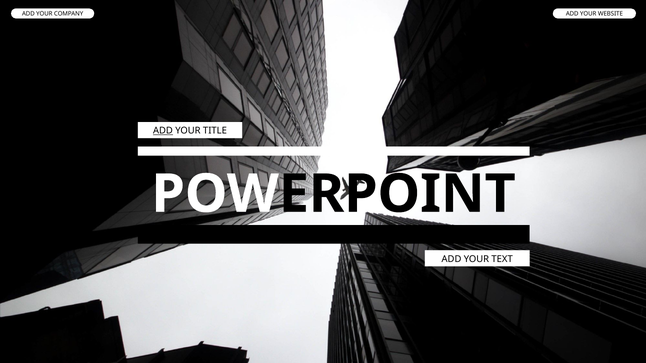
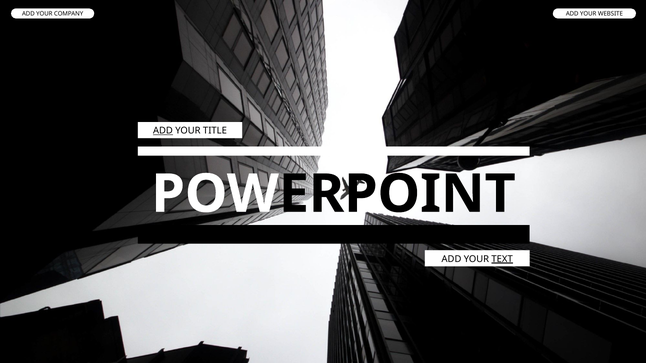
TEXT underline: none -> present (502, 259)
